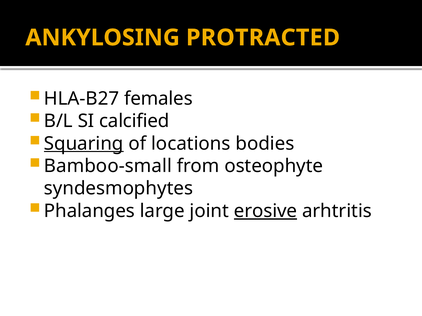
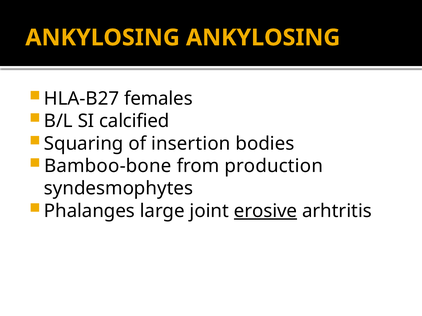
ANKYLOSING PROTRACTED: PROTRACTED -> ANKYLOSING (263, 38)
Squaring underline: present -> none (84, 144)
locations: locations -> insertion (191, 144)
Bamboo-small: Bamboo-small -> Bamboo-bone (108, 166)
osteophyte: osteophyte -> production (274, 166)
